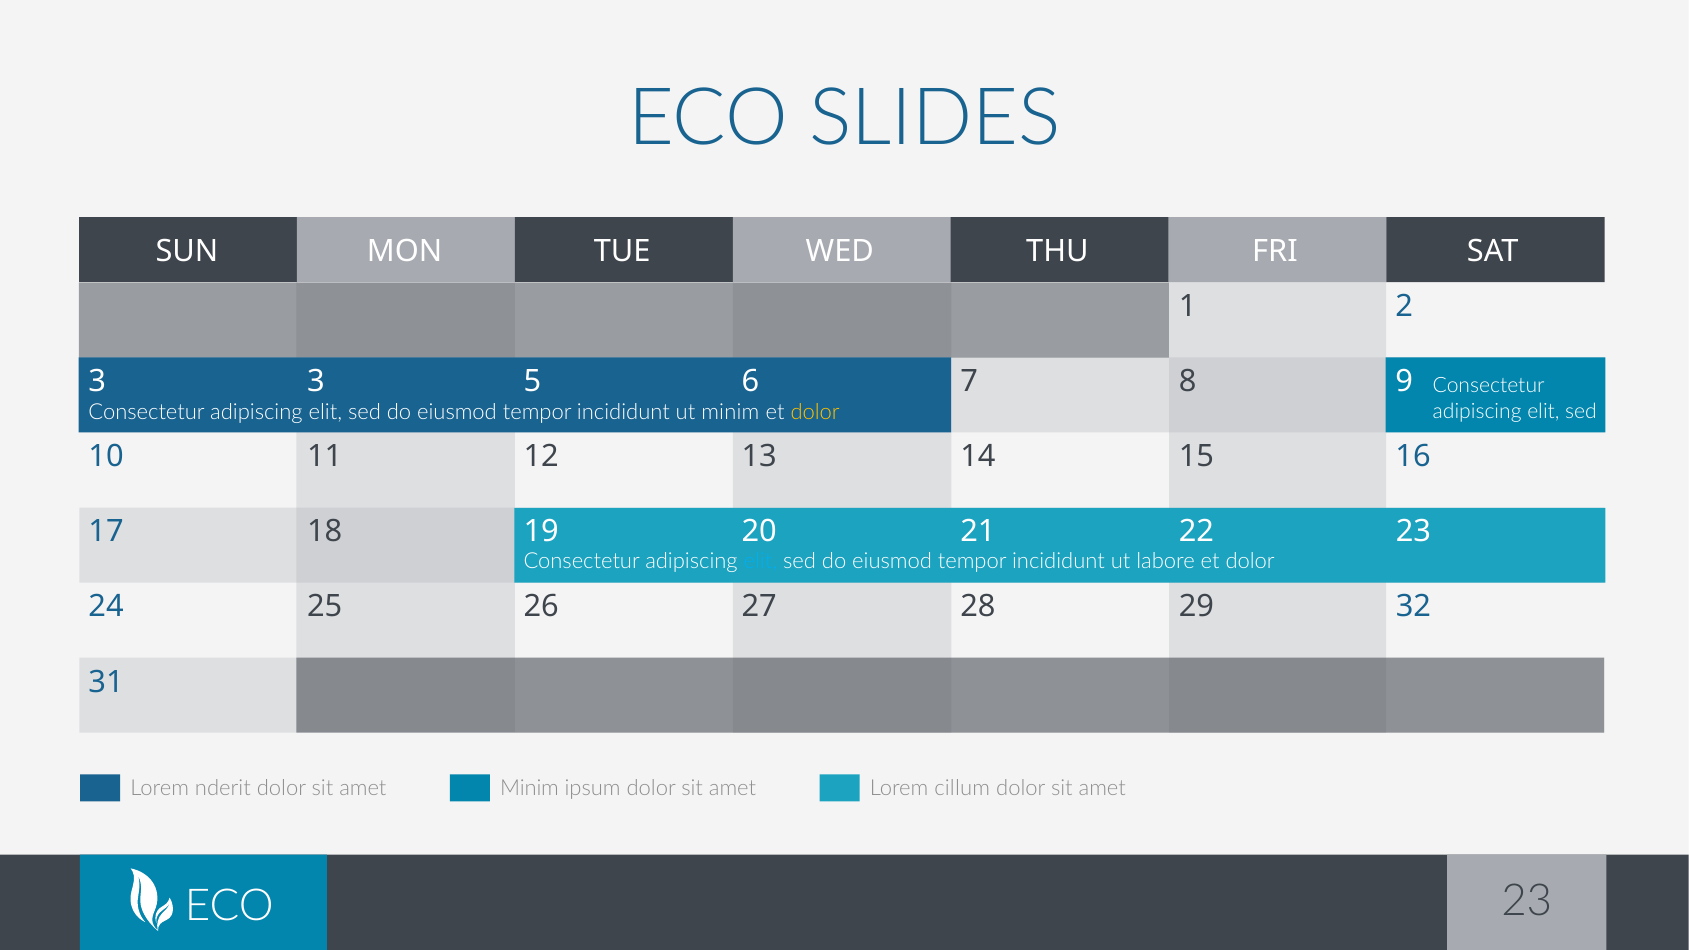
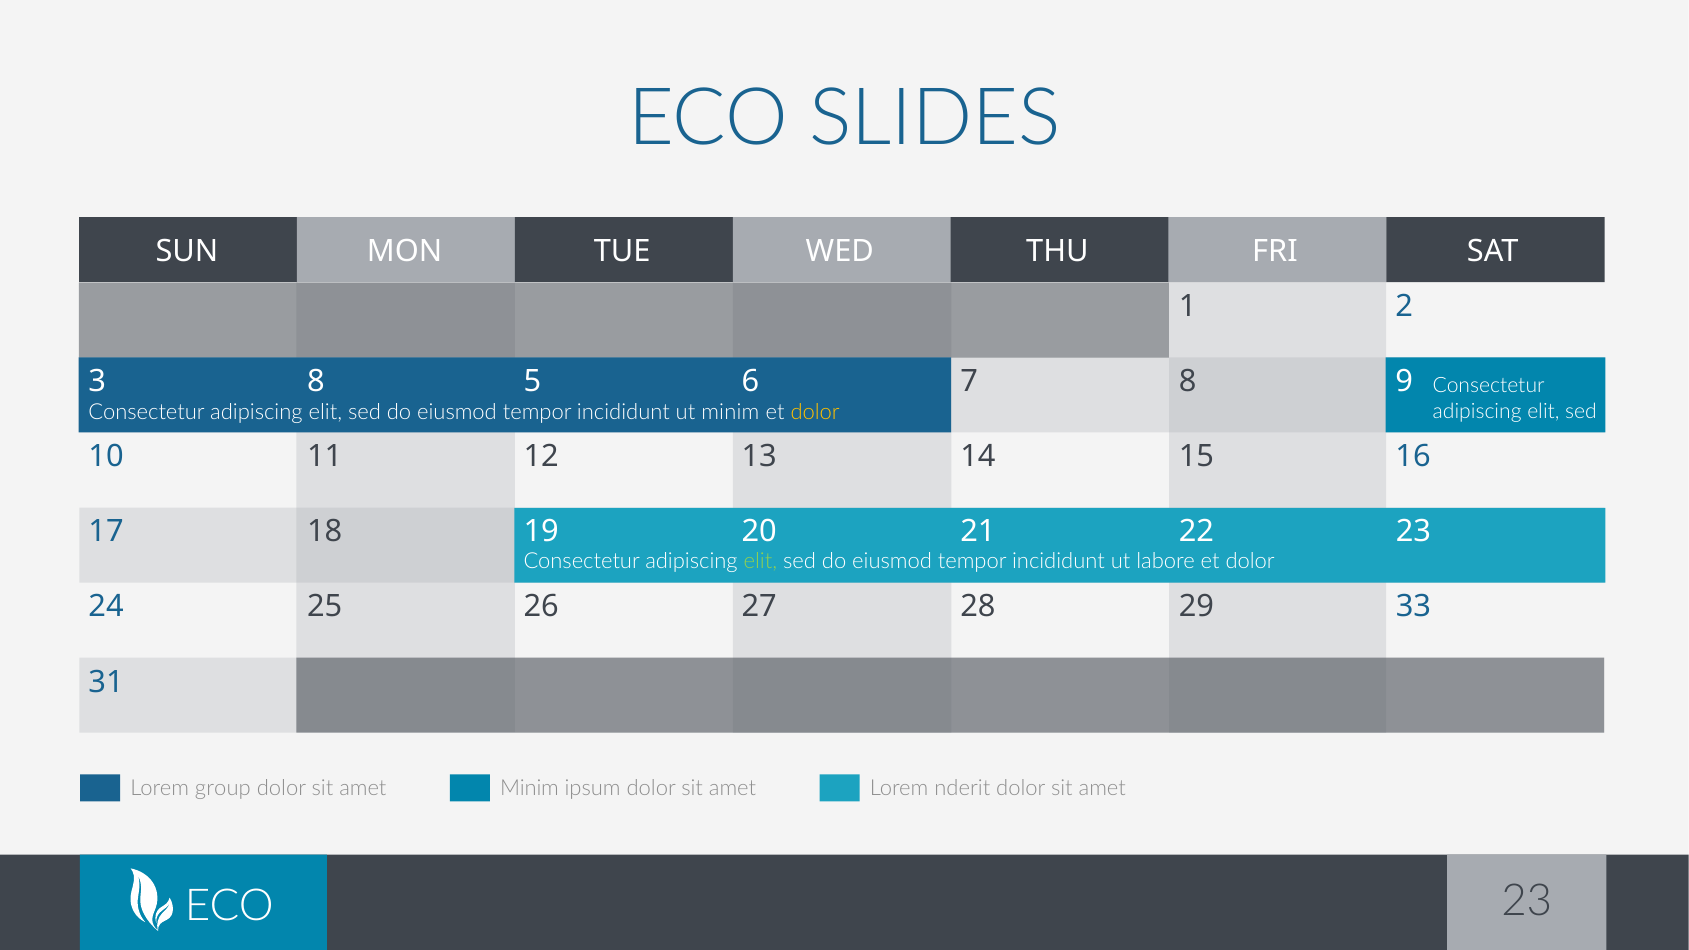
3 3: 3 -> 8 (316, 381)
elit colour: light blue -> light green (760, 561)
32: 32 -> 33 (1413, 606)
nderit: nderit -> group (223, 788)
cillum: cillum -> nderit (962, 788)
